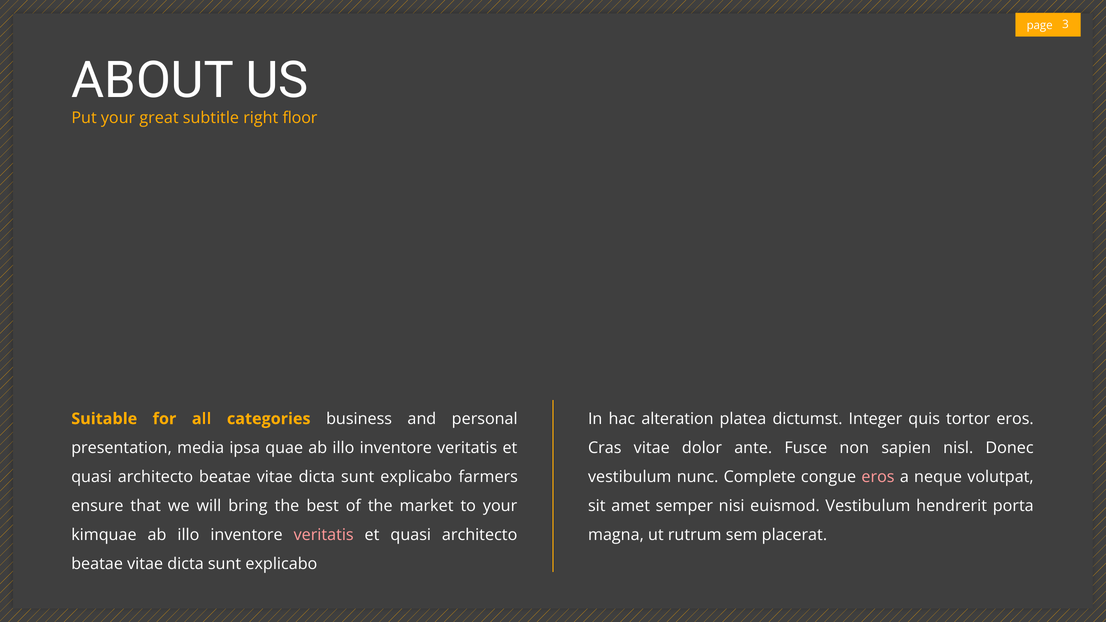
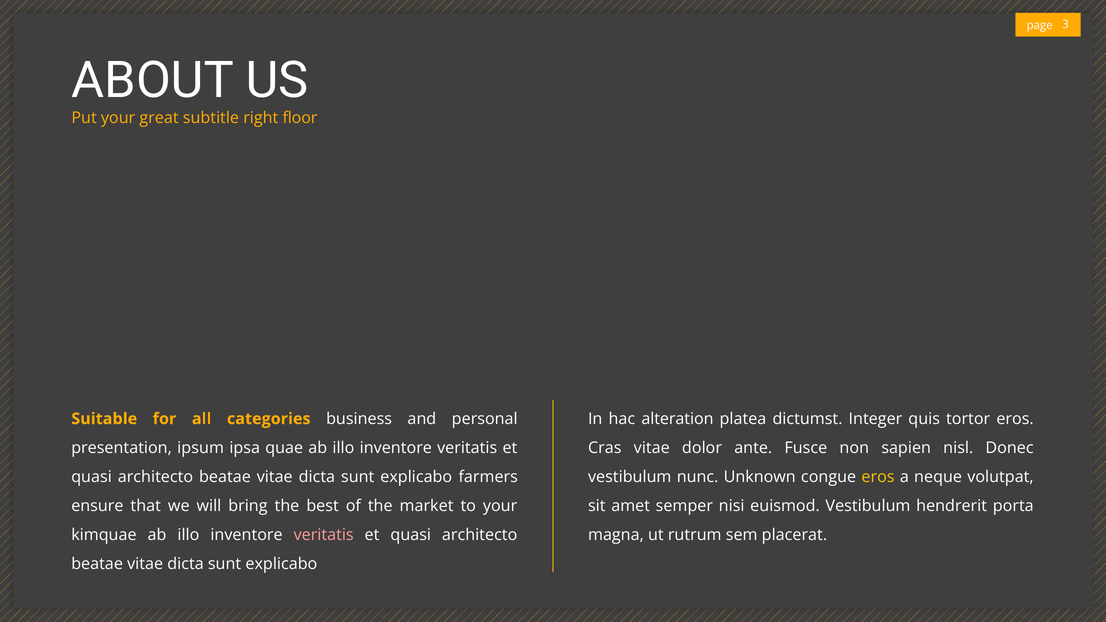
media: media -> ipsum (201, 448)
Complete: Complete -> Unknown (760, 477)
eros colour: pink -> yellow (878, 477)
